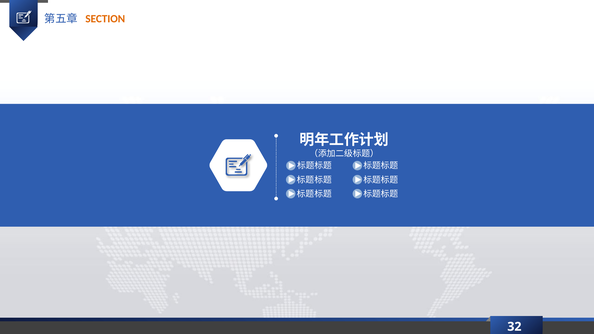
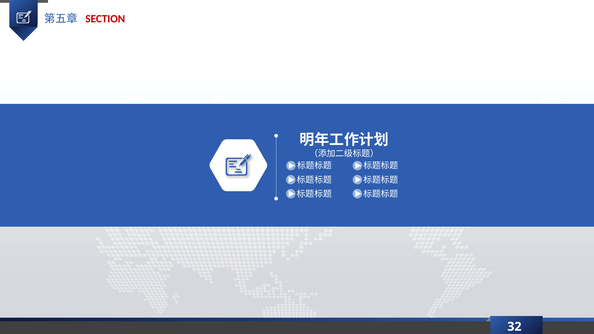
SECTION colour: orange -> red (105, 19)
